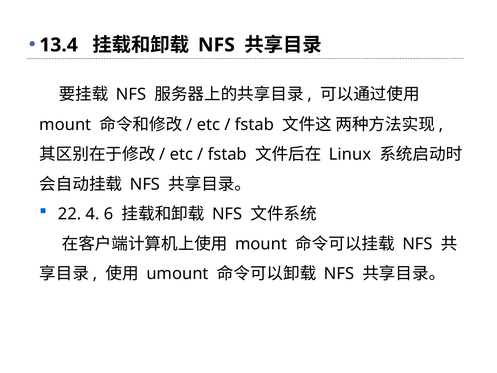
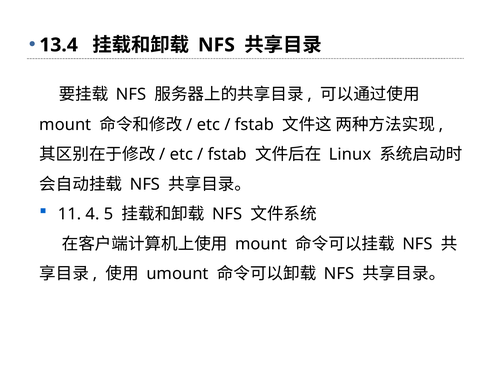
22: 22 -> 11 (70, 214)
6: 6 -> 5 (109, 214)
